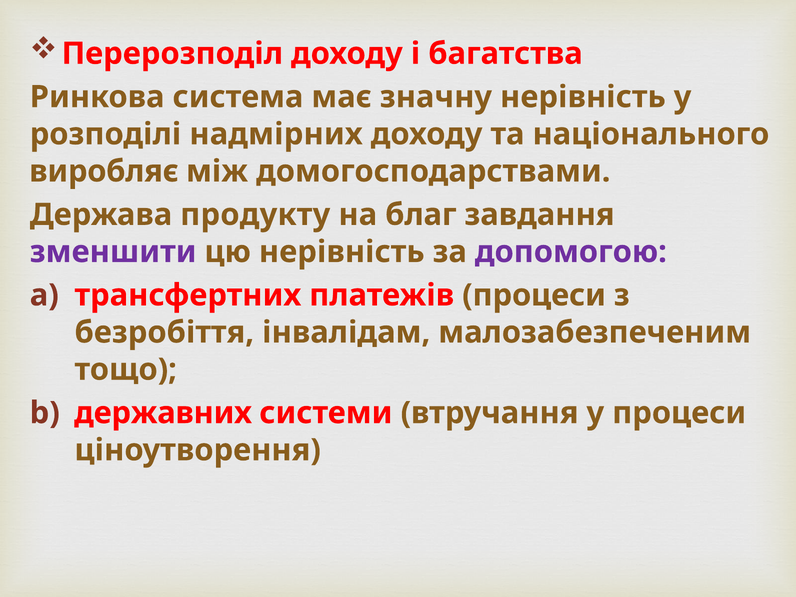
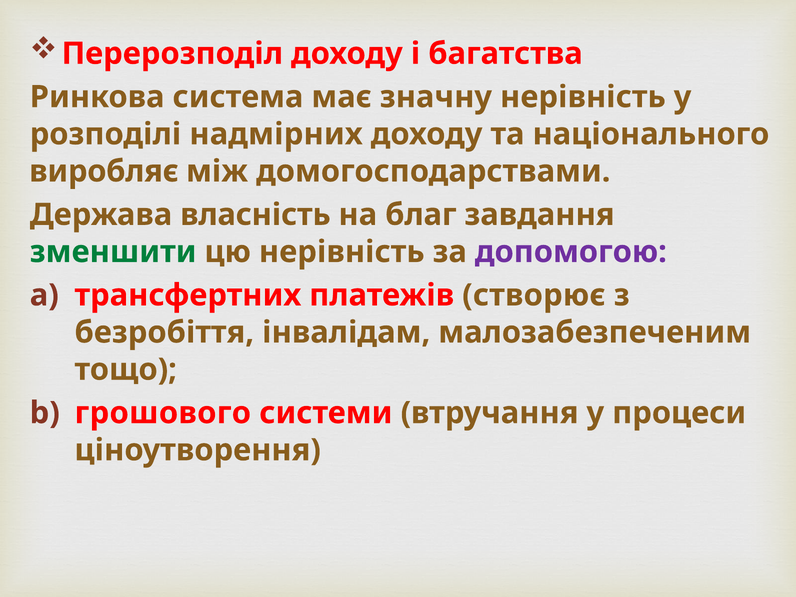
продукту: продукту -> власність (255, 215)
зменшити colour: purple -> green (113, 252)
платежів процеси: процеси -> створює (534, 295)
державних: державних -> грошового (163, 413)
